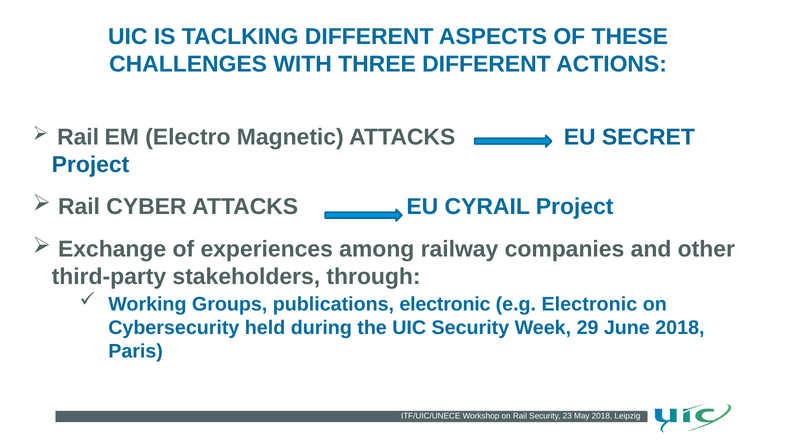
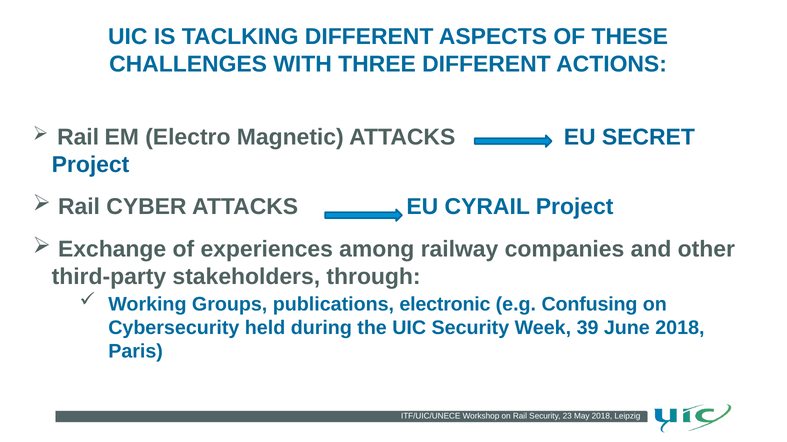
e.g Electronic: Electronic -> Confusing (589, 305)
29: 29 -> 39 (588, 328)
